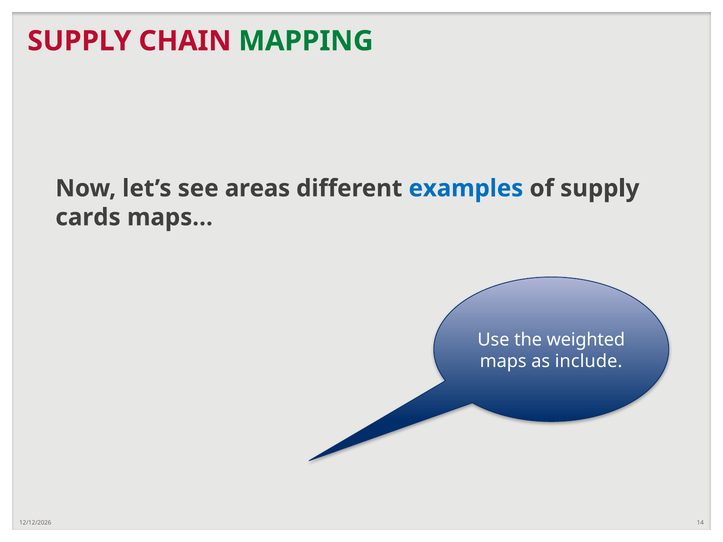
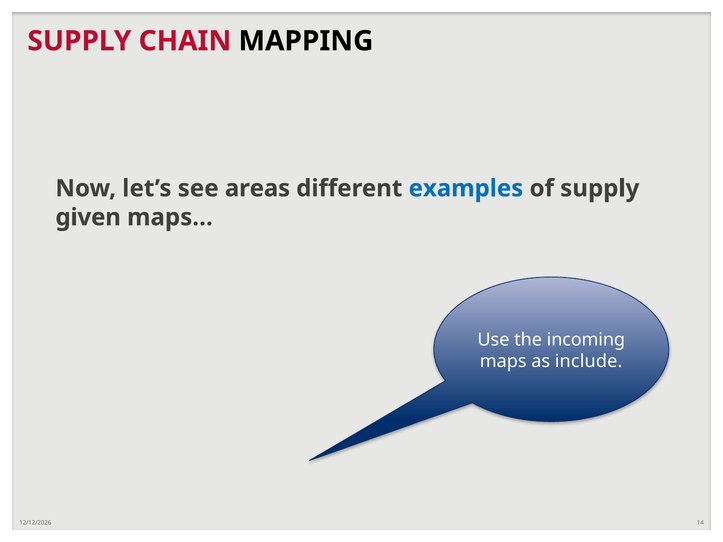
MAPPING colour: green -> black (306, 41)
cards: cards -> given (88, 217)
weighted: weighted -> incoming (586, 340)
